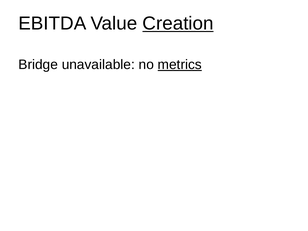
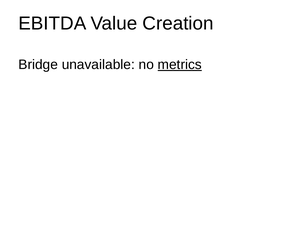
Creation underline: present -> none (178, 23)
